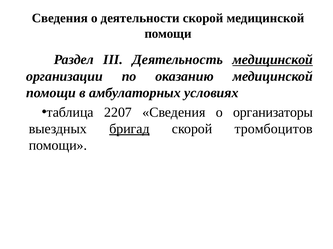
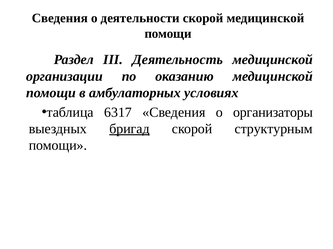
медицинской underline: present -> none (273, 60)
2207: 2207 -> 6317 (118, 113)
тромбоцитов: тромбоцитов -> структурным (274, 129)
